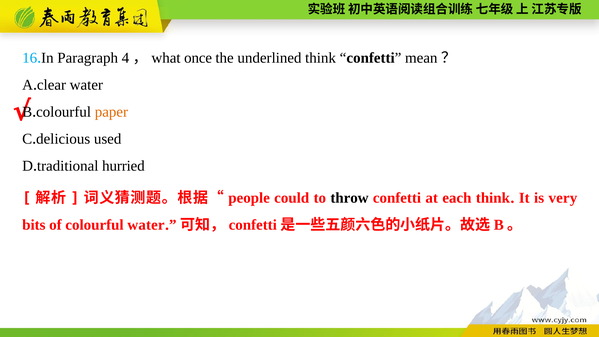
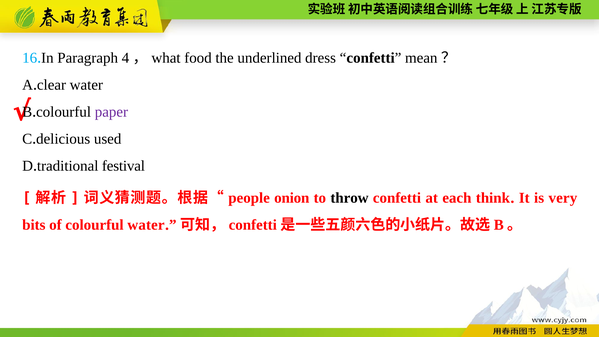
once: once -> food (198, 58)
underlined think: think -> dress (321, 58)
paper colour: orange -> purple (111, 112)
hurried: hurried -> festival (123, 166)
could: could -> onion (292, 198)
